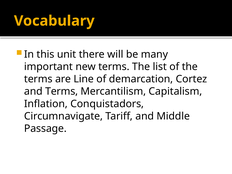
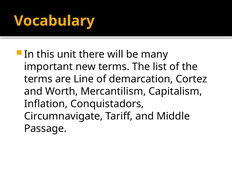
and Terms: Terms -> Worth (62, 91)
